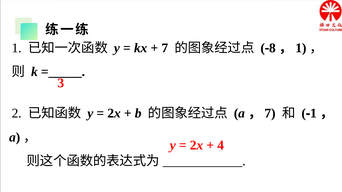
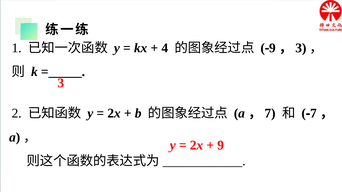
7: 7 -> 4 (165, 48)
8: 8 -> 9 (272, 48)
1: 1 -> 3 (301, 48)
1: 1 -> 7 (313, 113)
4: 4 -> 9 (221, 146)
